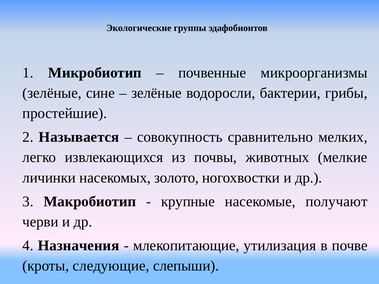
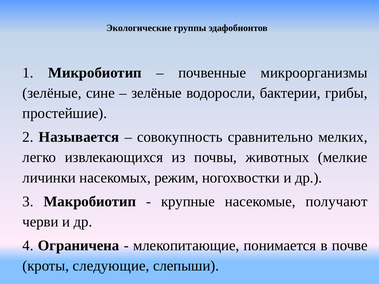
золото: золото -> режим (176, 178)
Назначения: Назначения -> Ограничена (79, 246)
утилизация: утилизация -> понимается (280, 246)
